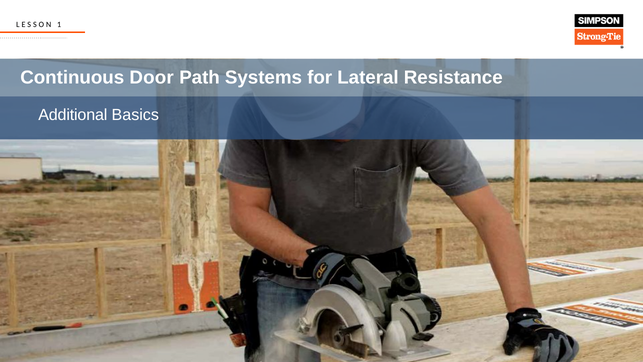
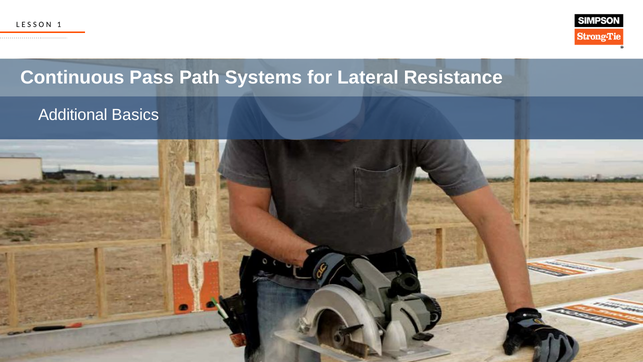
Door: Door -> Pass (152, 77)
